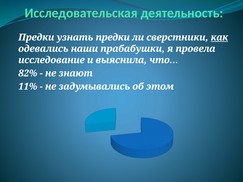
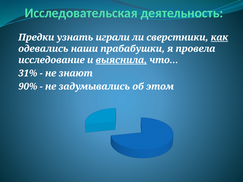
узнать предки: предки -> играли (113, 37)
выяснила underline: none -> present (121, 60)
82%: 82% -> 31% (28, 73)
11%: 11% -> 90% (28, 87)
